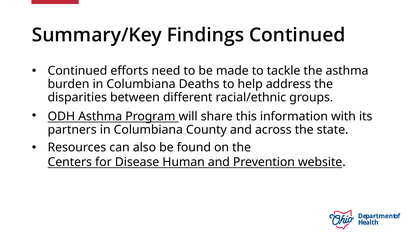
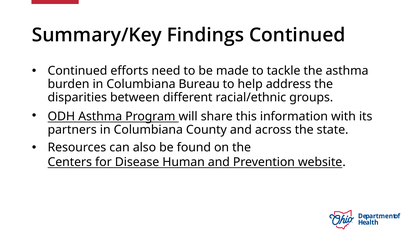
Deaths: Deaths -> Bureau (199, 84)
